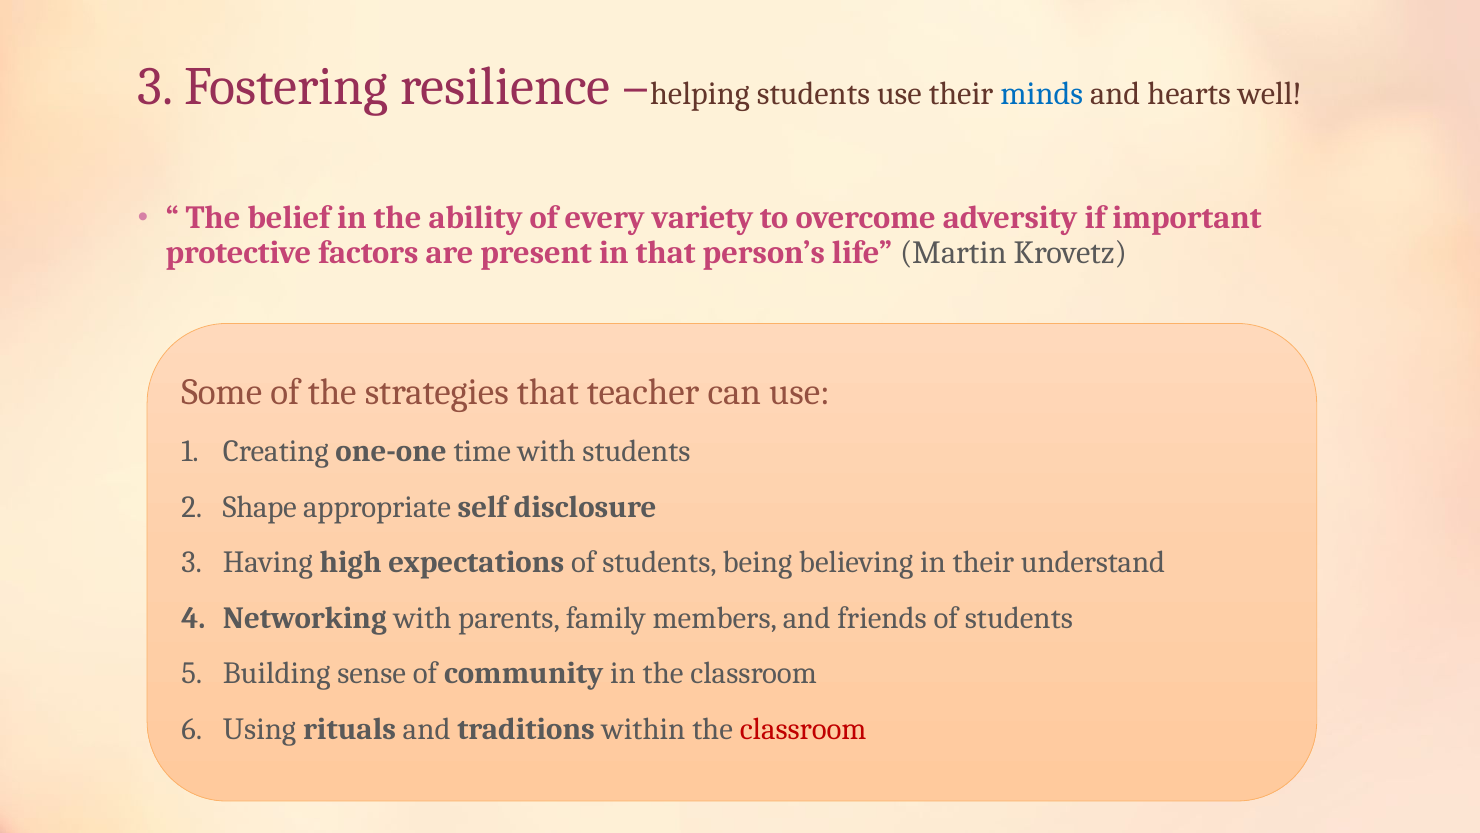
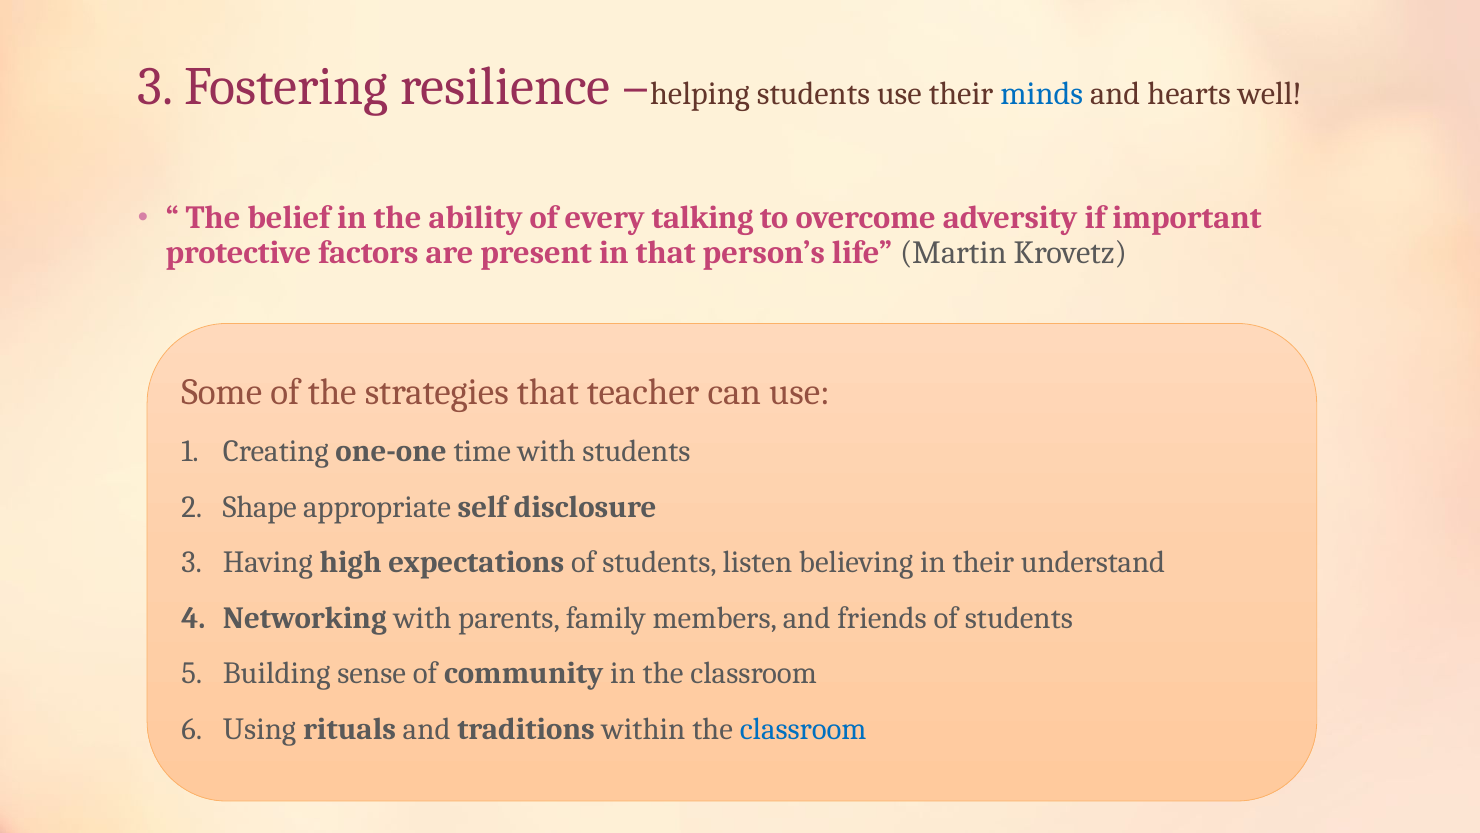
variety: variety -> talking (703, 218)
being: being -> listen (757, 562)
classroom colour: red -> blue (803, 729)
